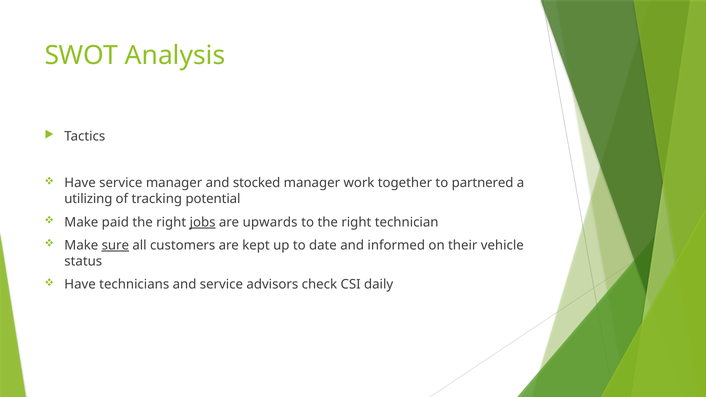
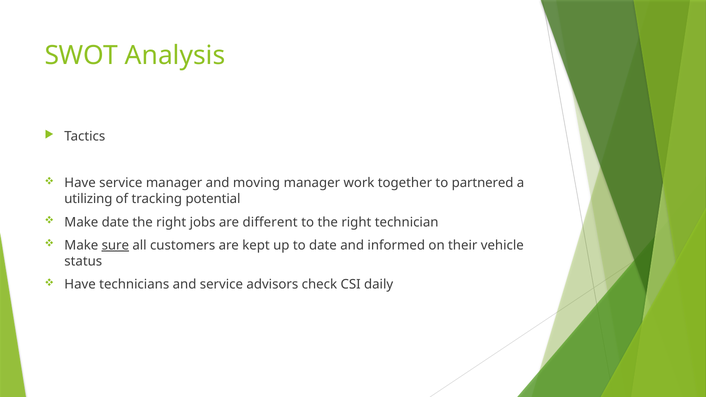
stocked: stocked -> moving (257, 183)
Make paid: paid -> date (115, 222)
jobs underline: present -> none (203, 222)
upwards: upwards -> different (270, 222)
